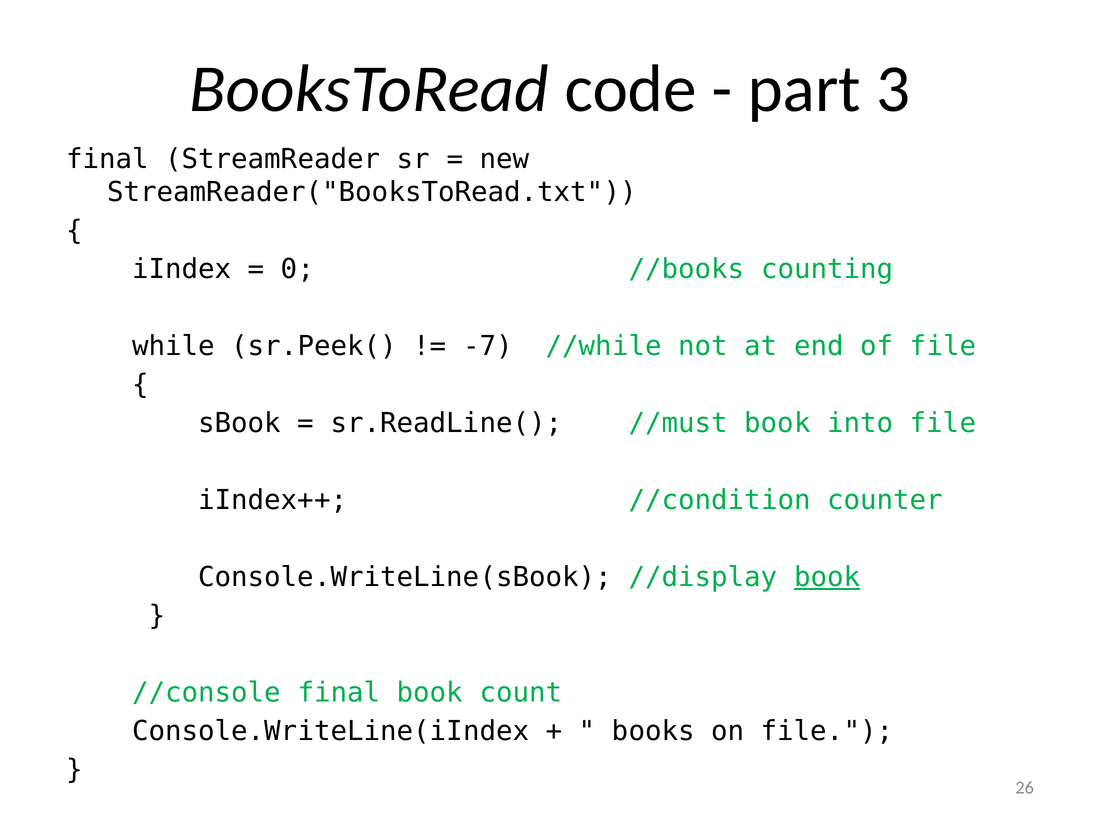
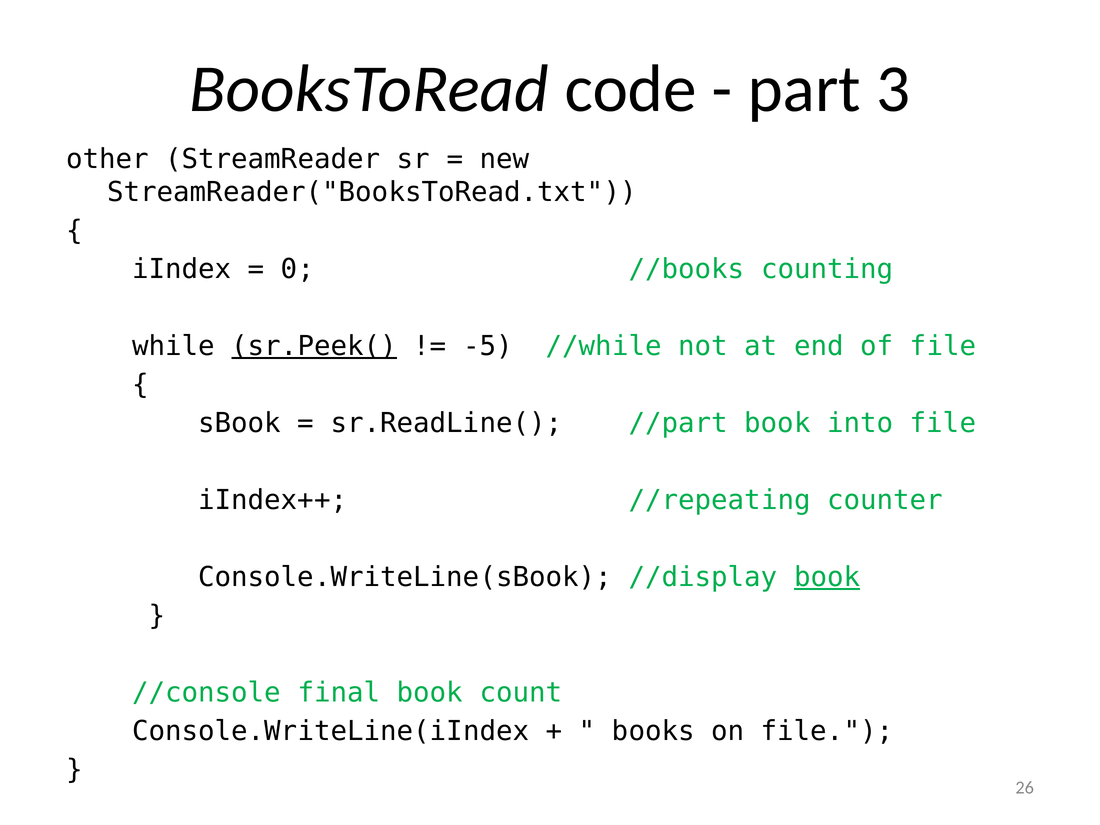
final: final -> other (107, 159)
sr.Peek( underline: none -> present (314, 346)
-7: -7 -> -5 (488, 346)
//must: //must -> //part (678, 423)
//condition: //condition -> //repeating (720, 500)
